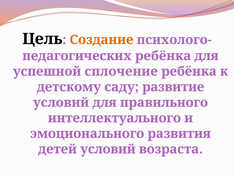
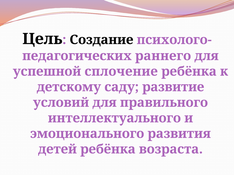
Создание colour: orange -> black (101, 40)
ребёнка: ребёнка -> раннего (163, 56)
детей условий: условий -> ребёнка (108, 150)
